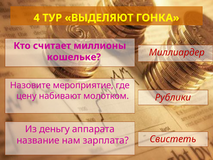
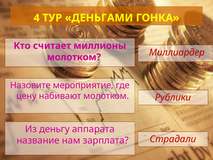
ВЫДЕЛЯЮТ: ВЫДЕЛЯЮТ -> ДЕНЬГАМИ (99, 18)
кошельке: кошельке -> молотком (74, 57)
Свистеть: Свистеть -> Страдали (173, 139)
